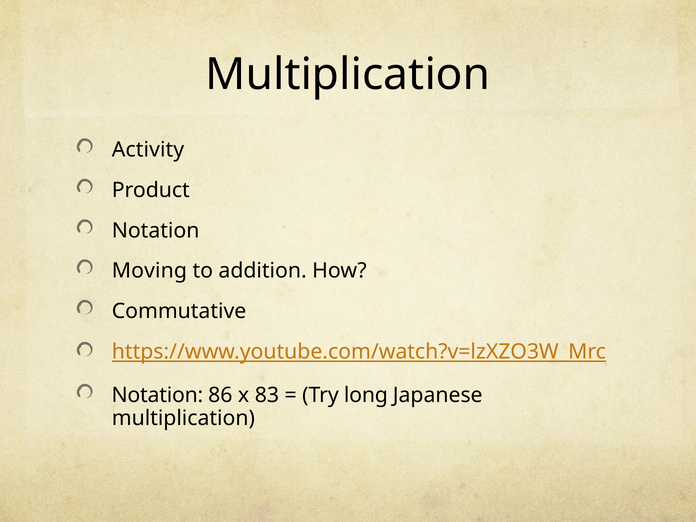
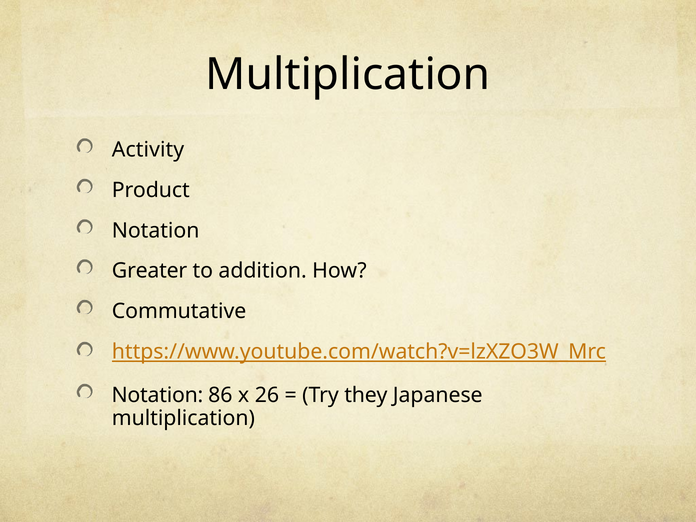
Moving: Moving -> Greater (150, 271)
83: 83 -> 26 (267, 395)
long: long -> they (366, 395)
